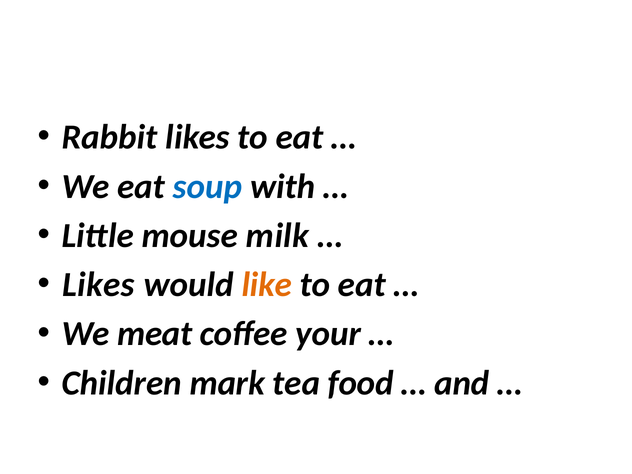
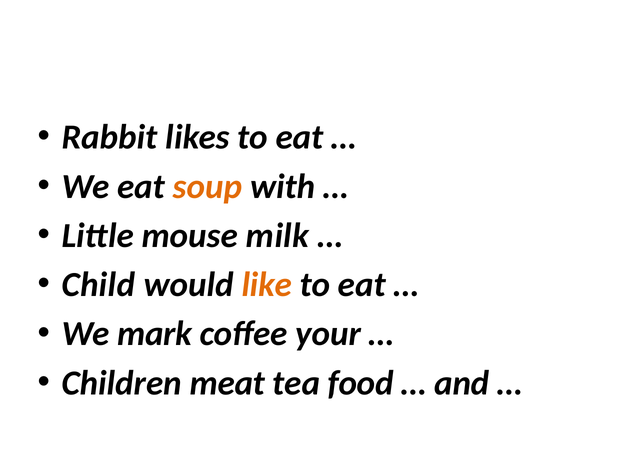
soup colour: blue -> orange (208, 186)
Likes: Likes -> Child (98, 285)
meat: meat -> mark (155, 334)
mark: mark -> meat (227, 383)
